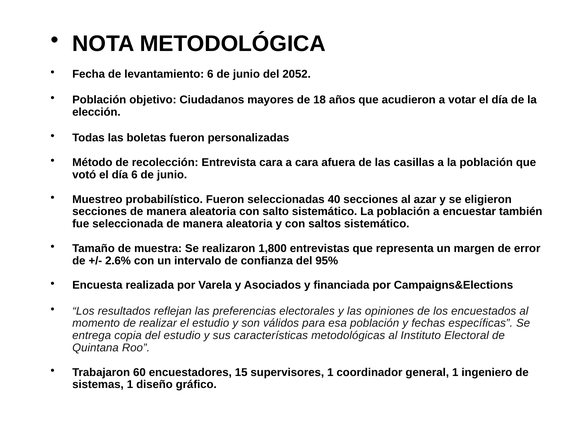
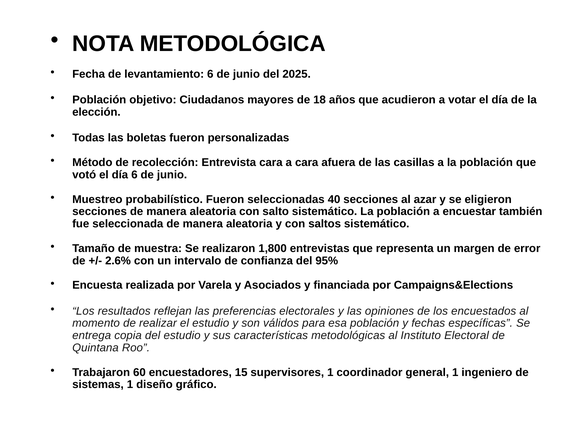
2052: 2052 -> 2025 (297, 74)
